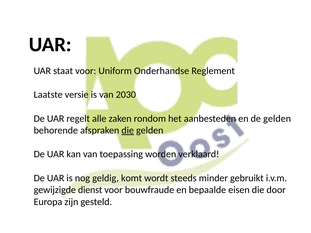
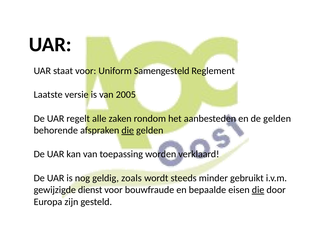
Onderhandse: Onderhandse -> Samengesteld (162, 71)
2030: 2030 -> 2005 (126, 95)
komt: komt -> zoals (132, 178)
die underline: none -> present (258, 190)
